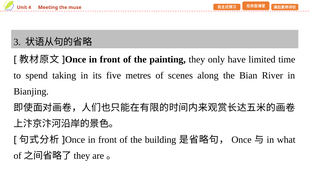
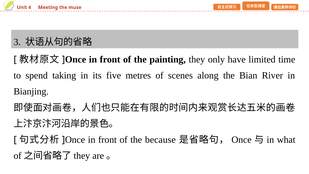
building: building -> because (160, 140)
